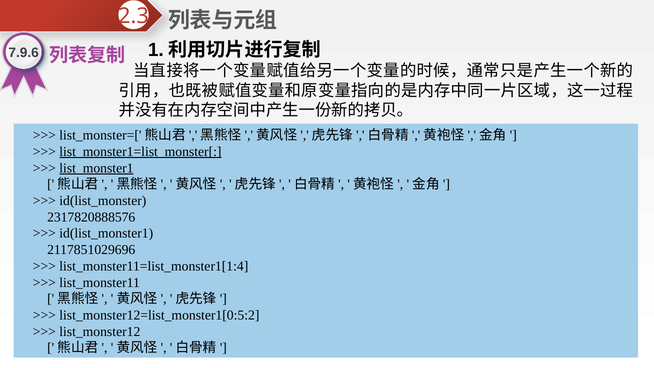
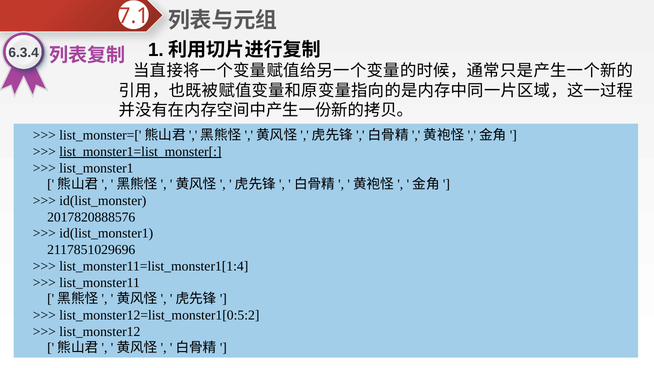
2.3: 2.3 -> 7.1 (134, 16)
7.9.6: 7.9.6 -> 6.3.4 (24, 53)
list_monster1 underline: present -> none (96, 168)
2317820888576: 2317820888576 -> 2017820888576 (91, 217)
